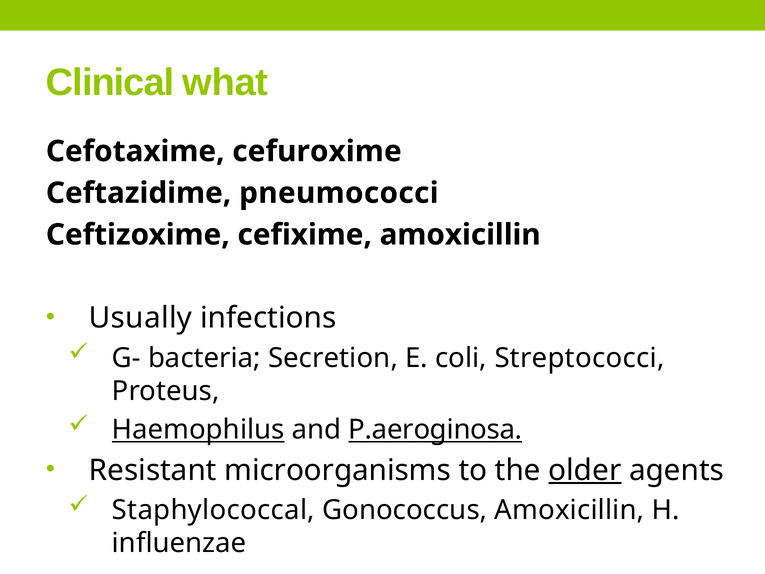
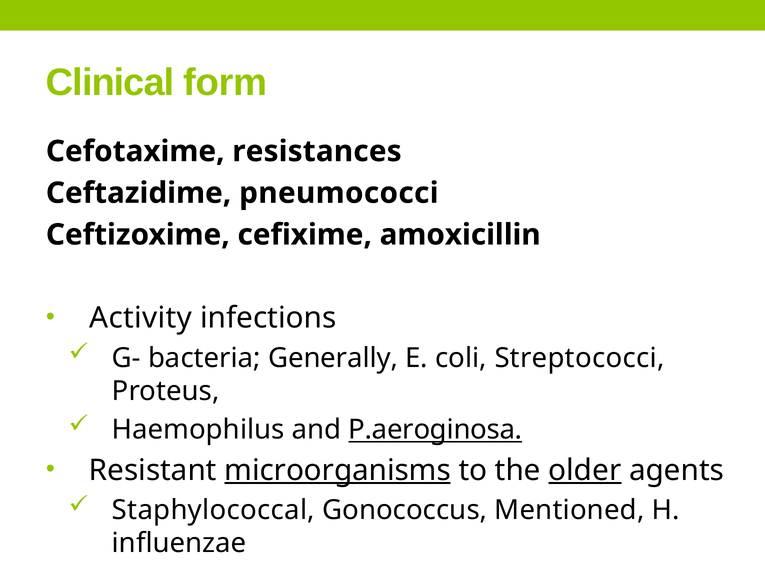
what: what -> form (225, 82)
cefuroxime: cefuroxime -> resistances (317, 151)
Usually: Usually -> Activity (141, 318)
Secretion: Secretion -> Generally (333, 358)
Haemophilus underline: present -> none (198, 430)
microorganisms underline: none -> present (338, 470)
Gonococcus Amoxicillin: Amoxicillin -> Mentioned (569, 510)
